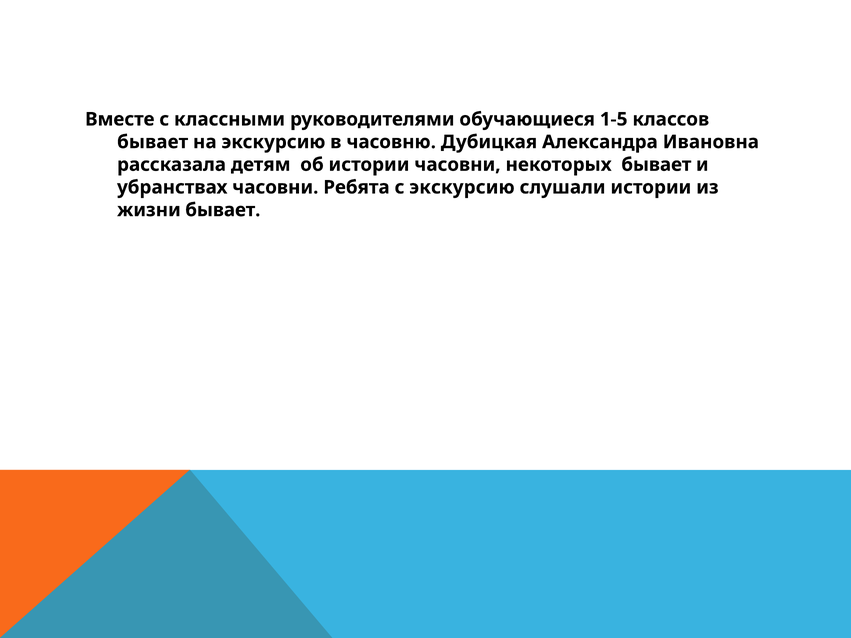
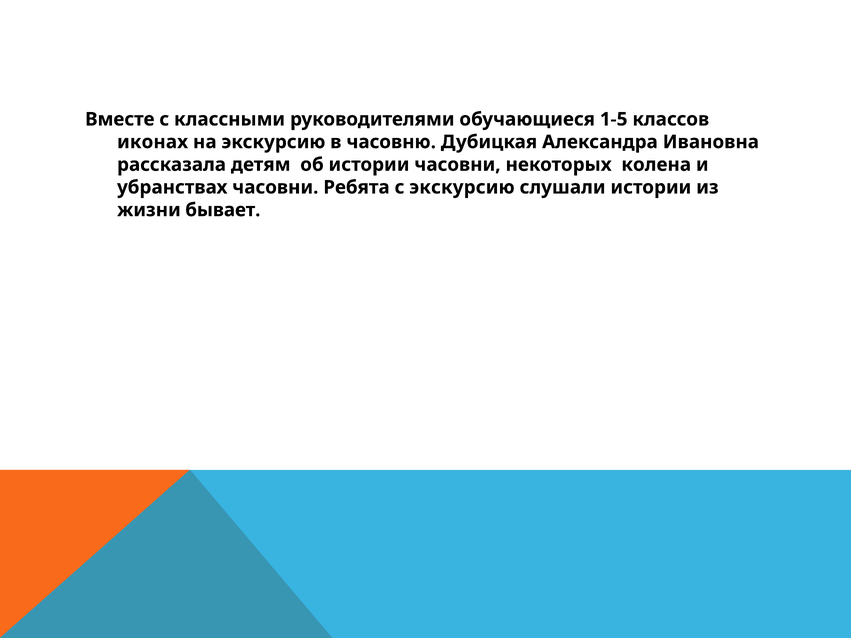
бывает: бывает -> иконах (153, 142)
некоторых бывает: бывает -> колена (656, 165)
